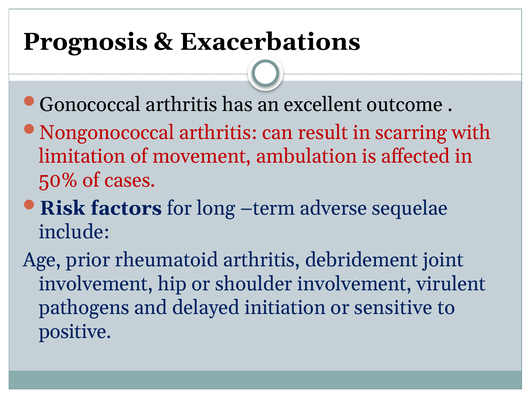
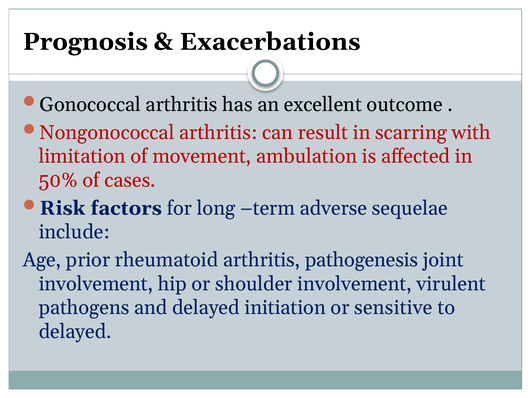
debridement: debridement -> pathogenesis (362, 260)
positive: positive -> delayed (75, 332)
